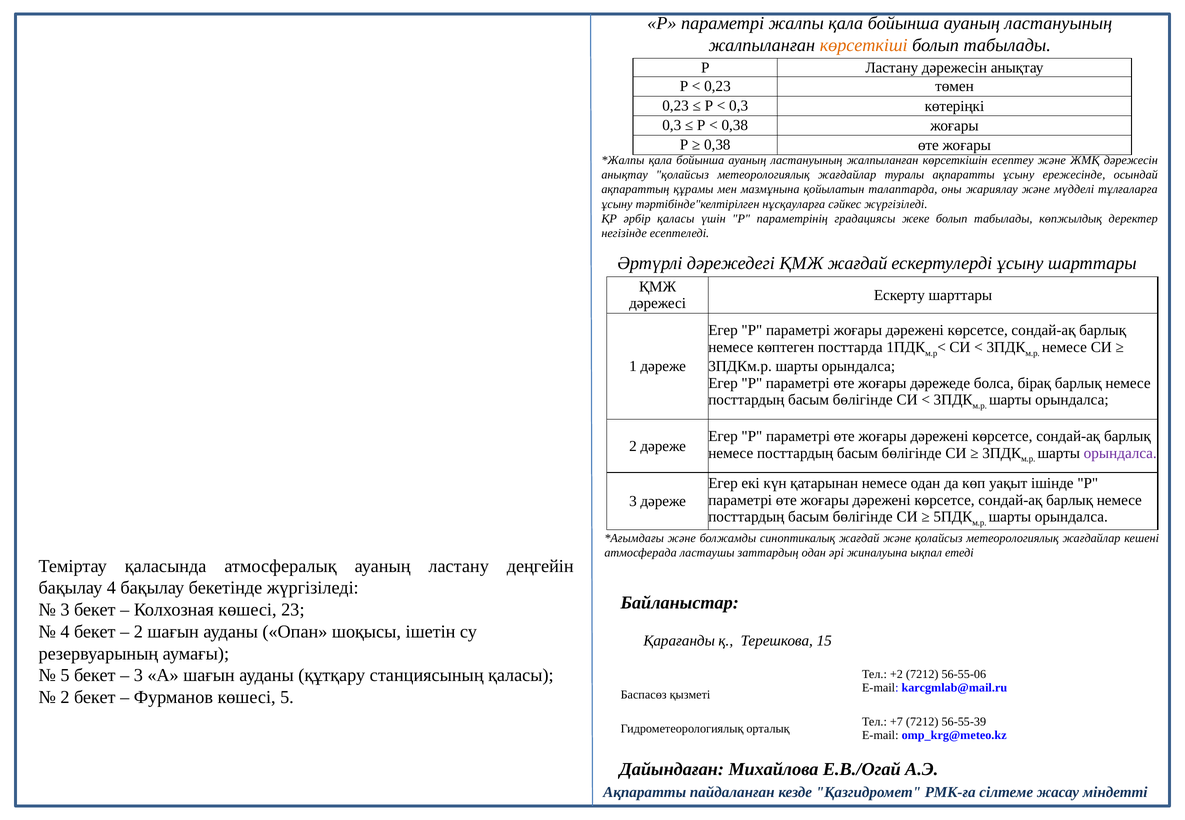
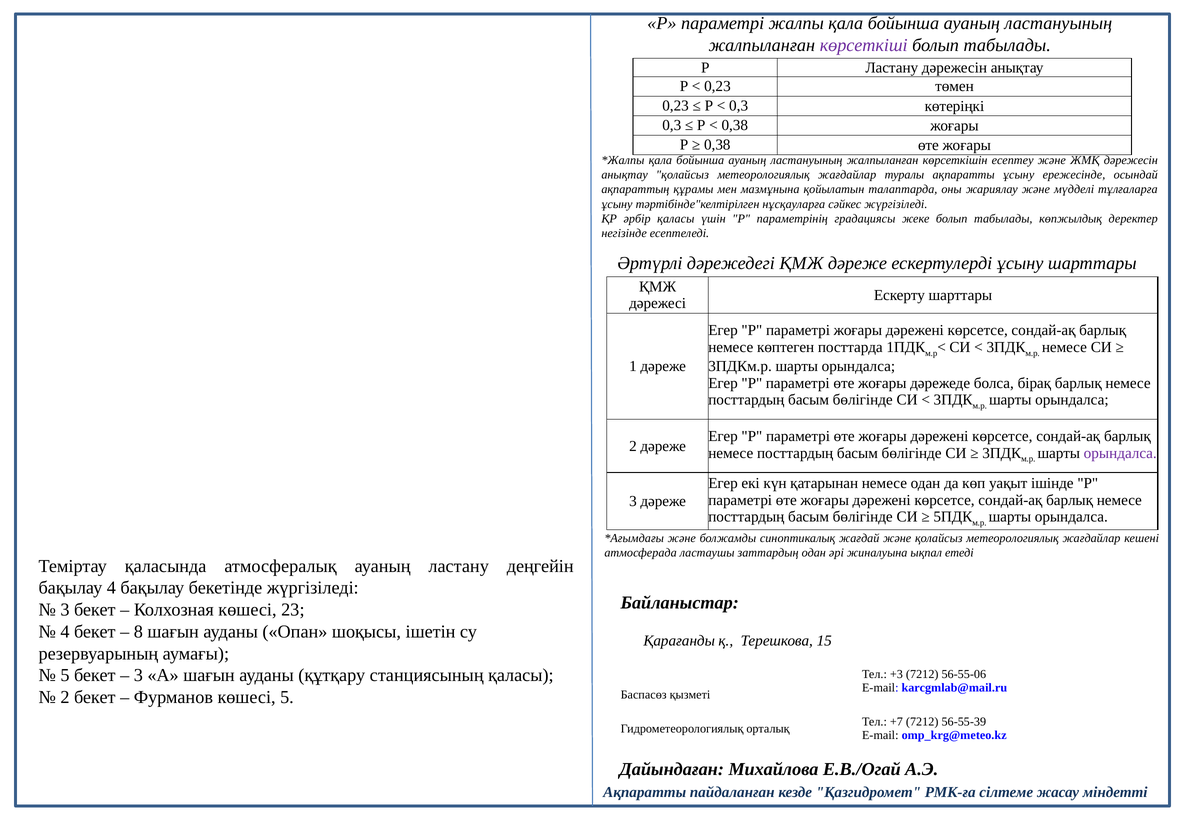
көрсеткіші colour: orange -> purple (864, 45)
ҚМЖ жағдай: жағдай -> дәреже (857, 263)
2: 2 -> 8 (138, 632)
+2: +2 -> +3 (896, 675)
